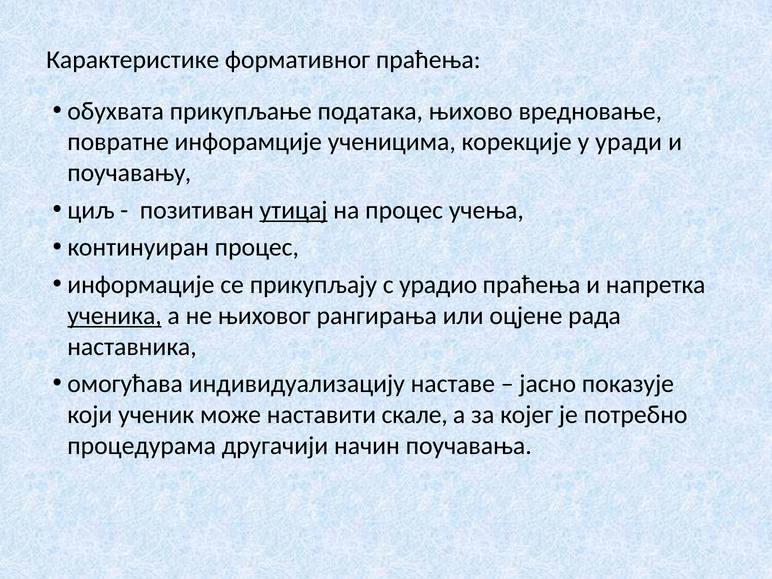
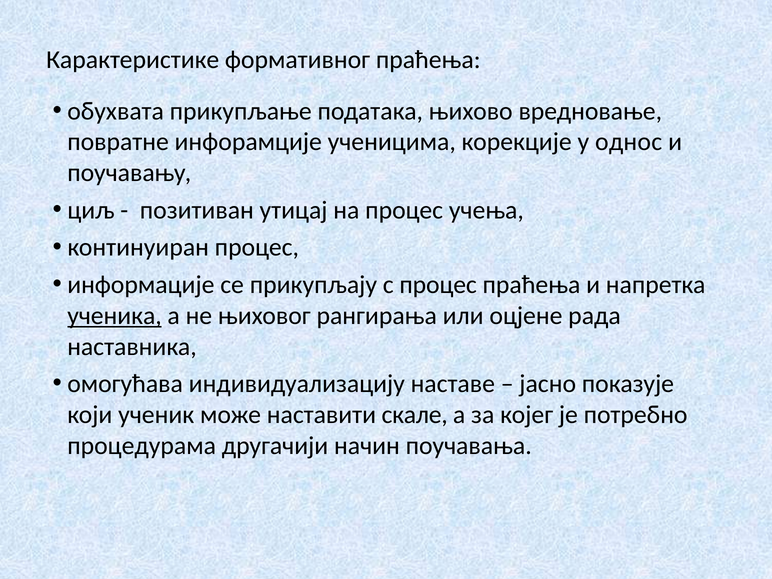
уради: уради -> однос (629, 142)
утицај underline: present -> none (294, 210)
с урадио: урадио -> процес (438, 285)
